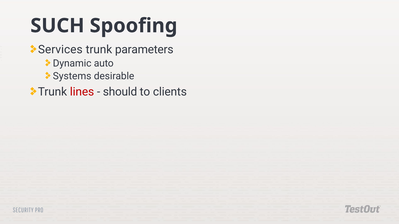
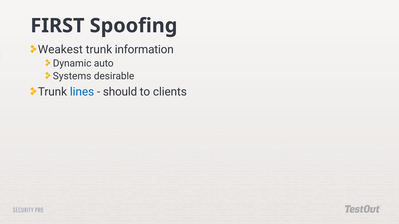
SUCH: SUCH -> FIRST (57, 26)
Services: Services -> Weakest (60, 50)
parameters: parameters -> information (144, 50)
lines colour: red -> blue (82, 92)
